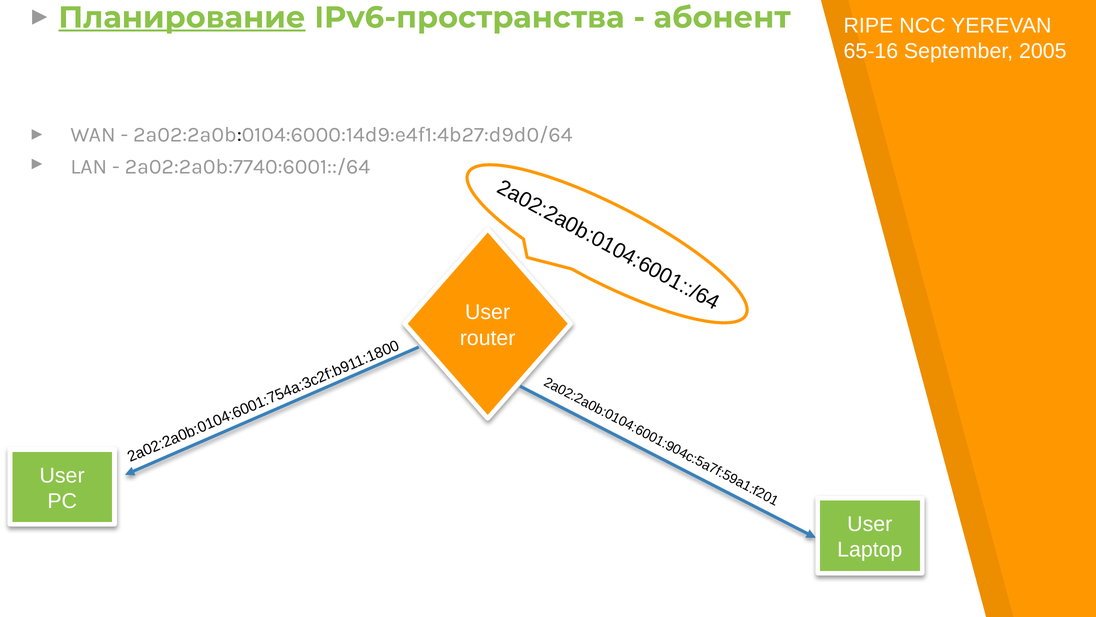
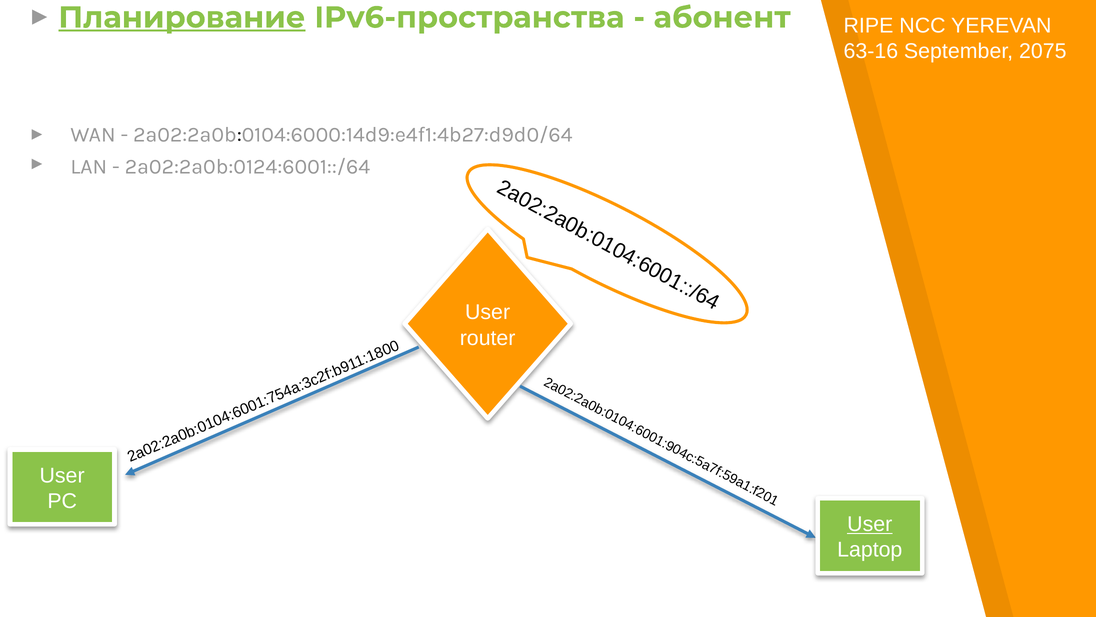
65-16: 65-16 -> 63-16 (871, 51)
2005: 2005 -> 2075 (1043, 51)
2a02:2a0b:7740:6001::/64: 2a02:2a0b:7740:6001::/64 -> 2a02:2a0b:0124:6001::/64 (248, 166)
User underline: none -> present (870, 524)
